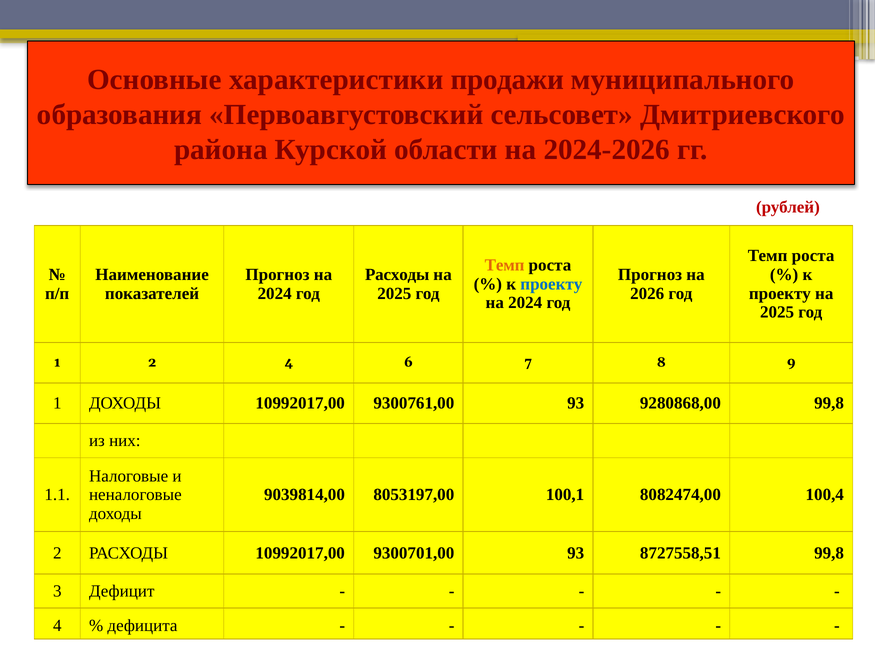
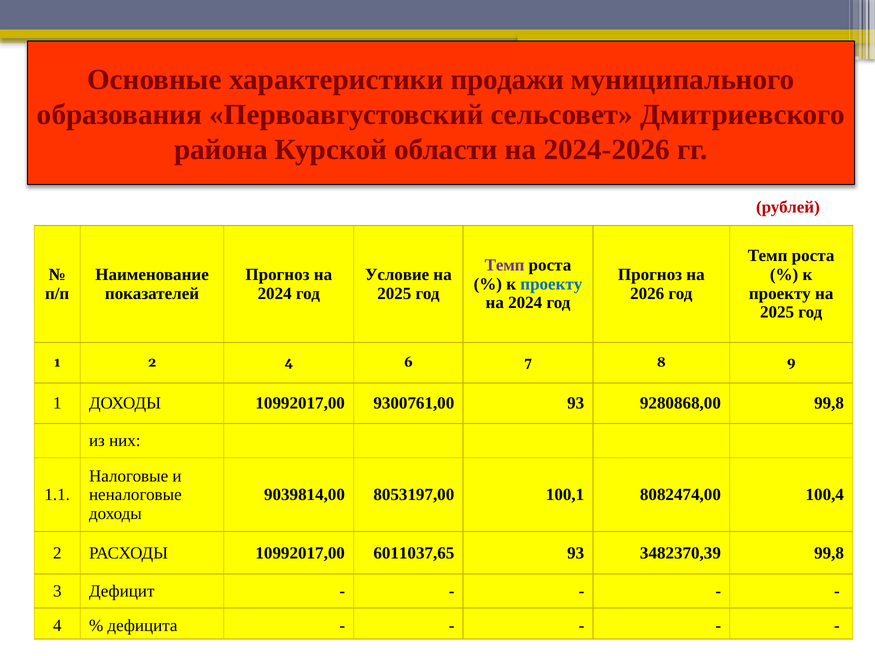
Темп colour: orange -> purple (505, 265)
Расходы: Расходы -> Условие (397, 275)
9300701,00: 9300701,00 -> 6011037,65 (414, 553)
8727558,51: 8727558,51 -> 3482370,39 (680, 553)
